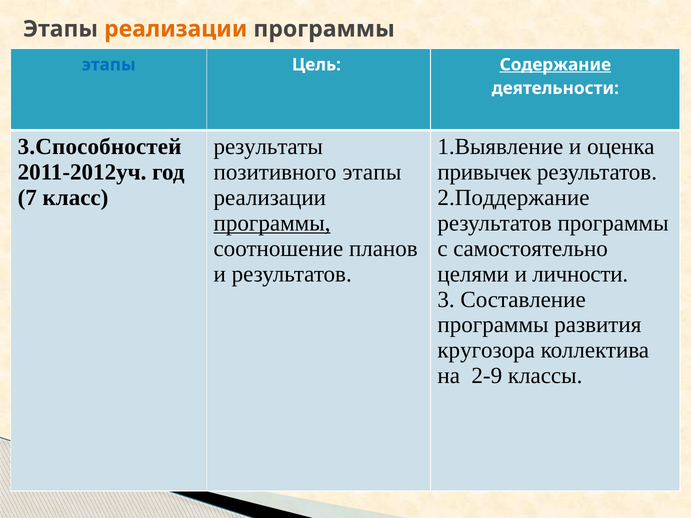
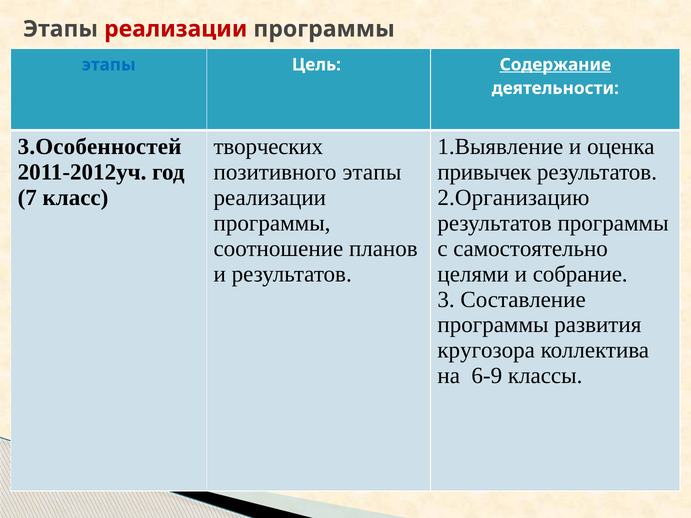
реализации colour: orange -> red (176, 29)
3.Способностей: 3.Способностей -> 3.Особенностей (100, 147)
результаты: результаты -> творческих (268, 147)
2.Поддержание: 2.Поддержание -> 2.Организацию (513, 198)
программы underline: present -> none (272, 223)
личности: личности -> собрание (580, 274)
2-9: 2-9 -> 6-9 (487, 376)
